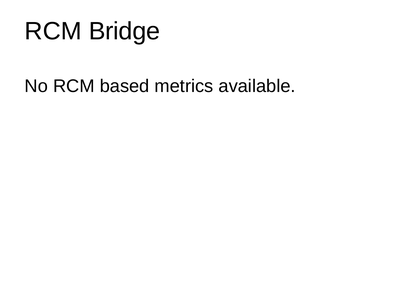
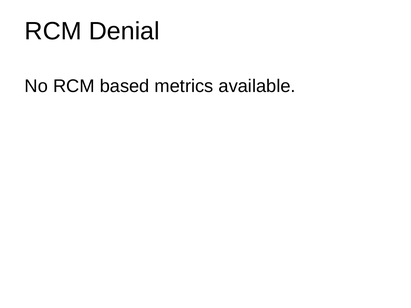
Bridge: Bridge -> Denial (124, 31)
